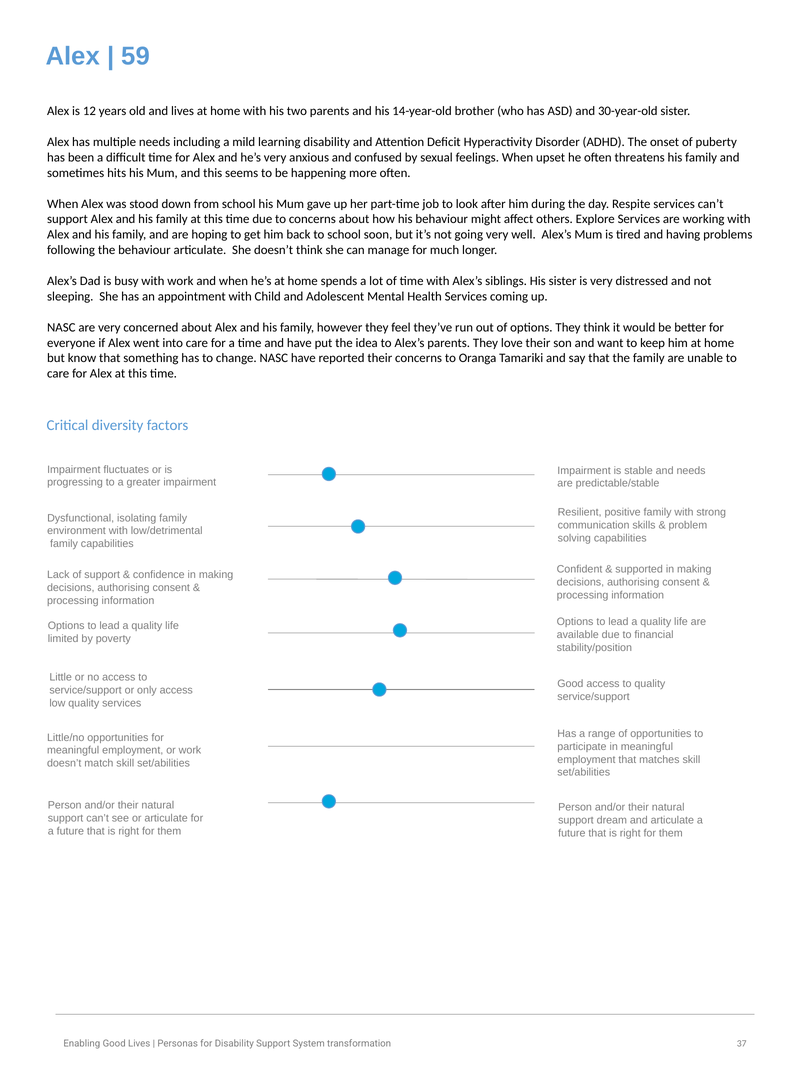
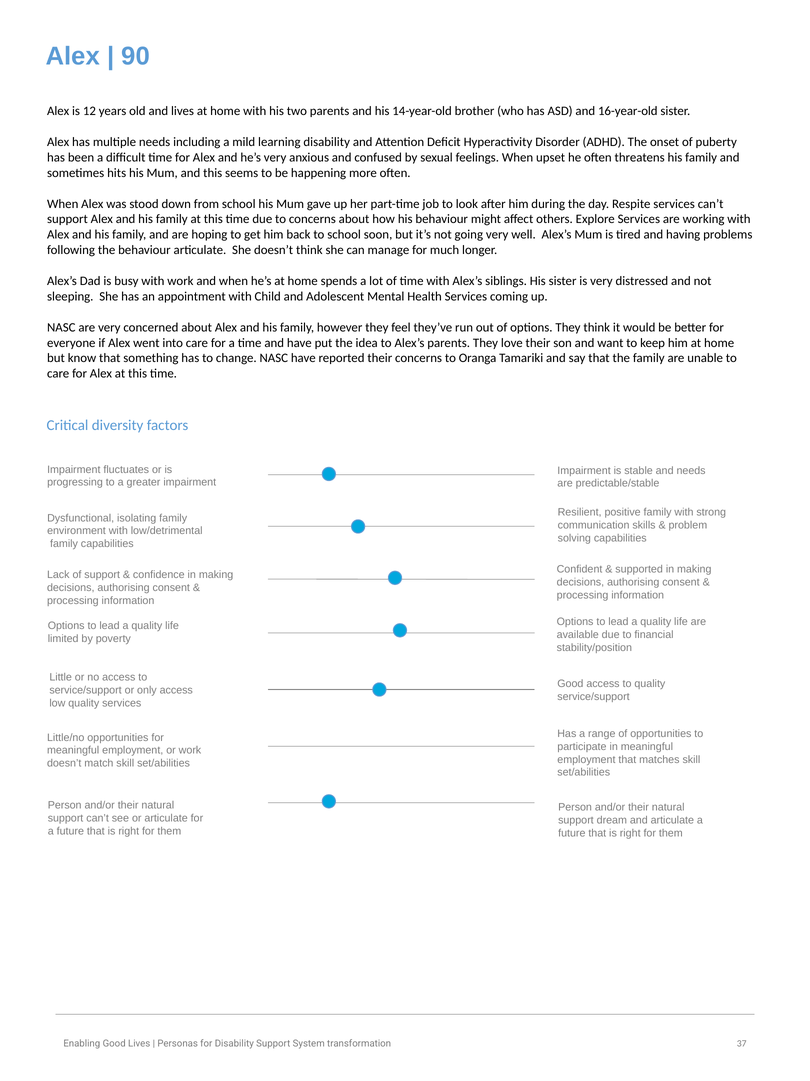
59: 59 -> 90 (136, 56)
30-year-old: 30-year-old -> 16-year-old (628, 111)
